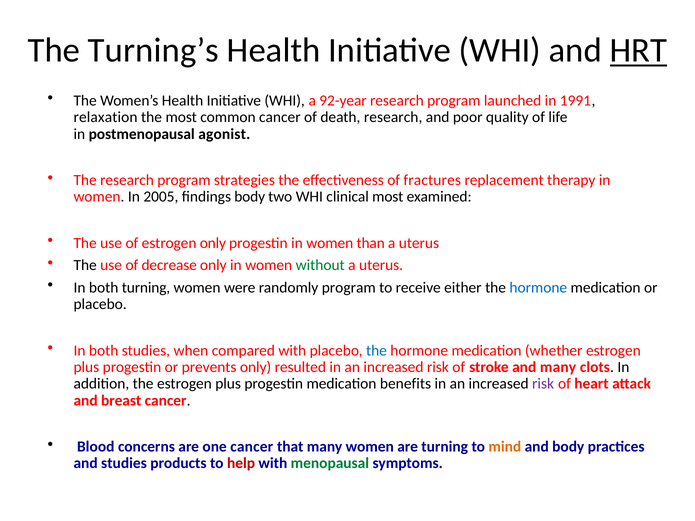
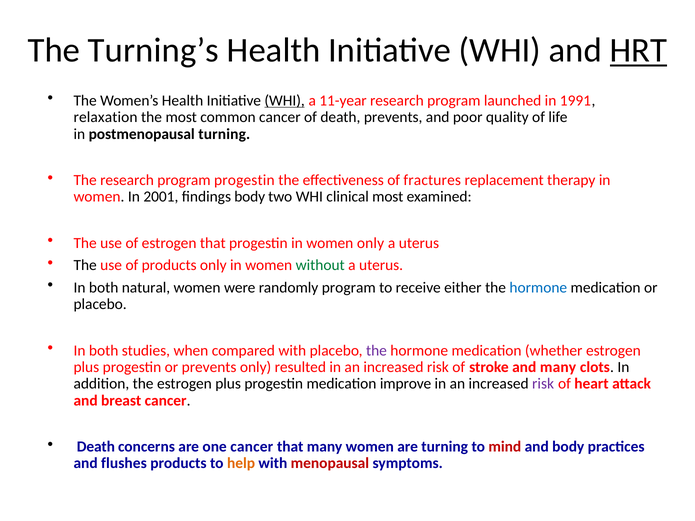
WHI underline: none -> present (285, 101)
92-year: 92-year -> 11-year (343, 101)
death research: research -> prevents (393, 117)
postmenopausal agonist: agonist -> turning (224, 134)
program strategies: strategies -> progestin (244, 180)
2005: 2005 -> 2001 (161, 197)
estrogen only: only -> that (213, 243)
women than: than -> only (371, 243)
of decrease: decrease -> products (169, 265)
both turning: turning -> natural (146, 288)
the colour: blue -> purple (376, 351)
benefits: benefits -> improve (406, 384)
Blood: Blood -> Death (96, 447)
mind colour: orange -> red (505, 447)
and studies: studies -> flushes (124, 464)
help colour: red -> orange (241, 464)
menopausal colour: green -> red (330, 464)
